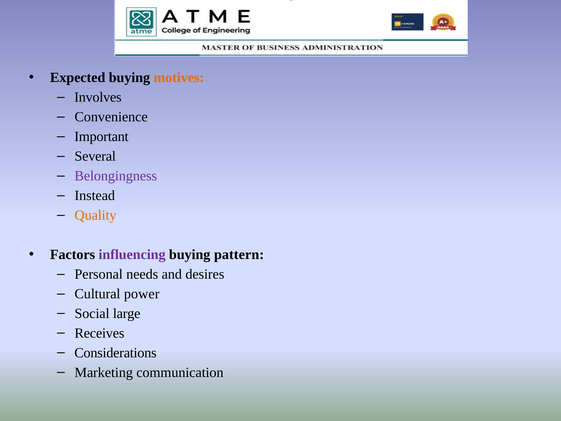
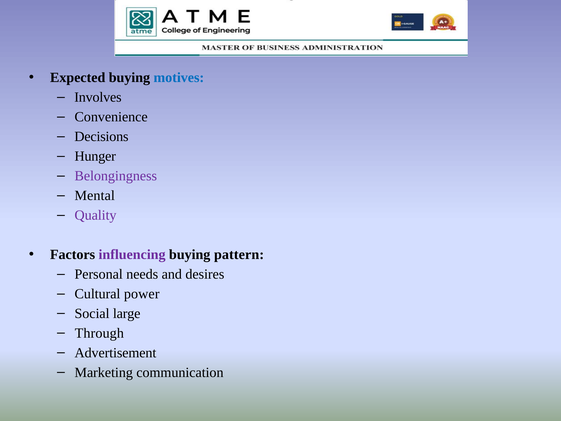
motives colour: orange -> blue (179, 78)
Important: Important -> Decisions (101, 137)
Several: Several -> Hunger (95, 156)
Instead: Instead -> Mental (95, 195)
Quality colour: orange -> purple (96, 215)
Receives: Receives -> Through (99, 333)
Considerations: Considerations -> Advertisement (115, 353)
